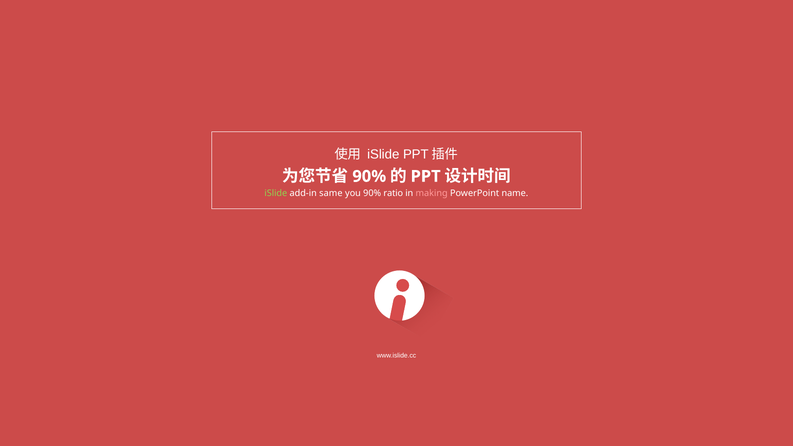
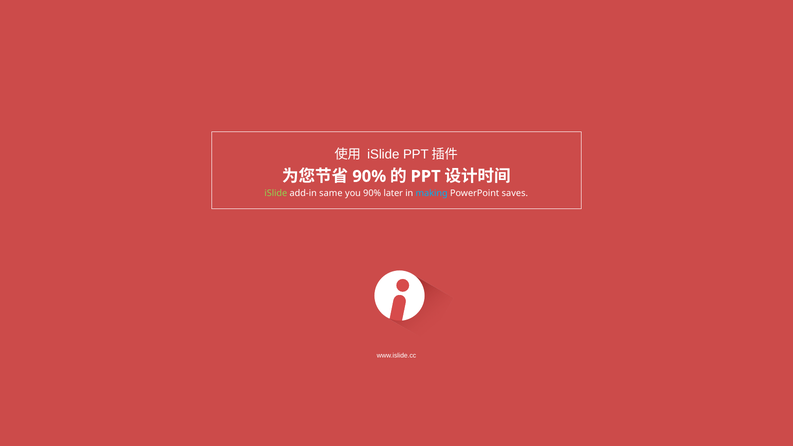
ratio: ratio -> later (393, 193)
making colour: pink -> light blue (432, 193)
name: name -> saves (515, 193)
